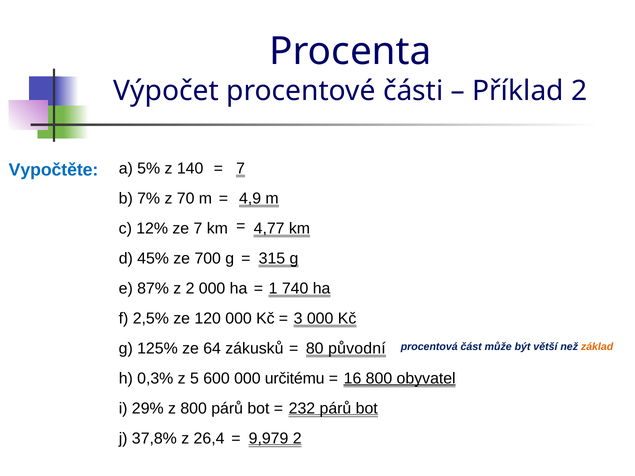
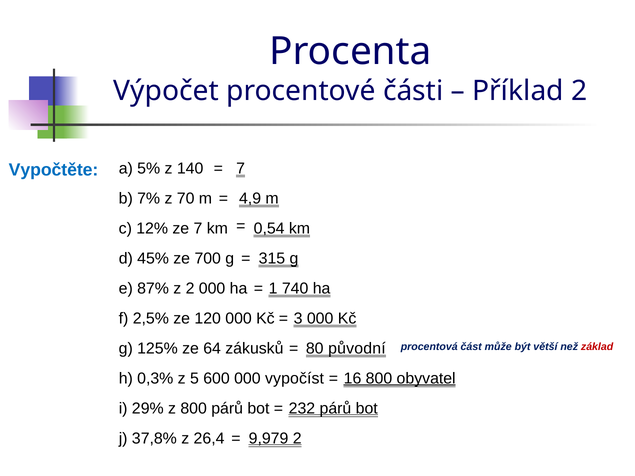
4,77: 4,77 -> 0,54 (269, 229)
základ colour: orange -> red (597, 347)
určitému: určitému -> vypočíst (295, 379)
